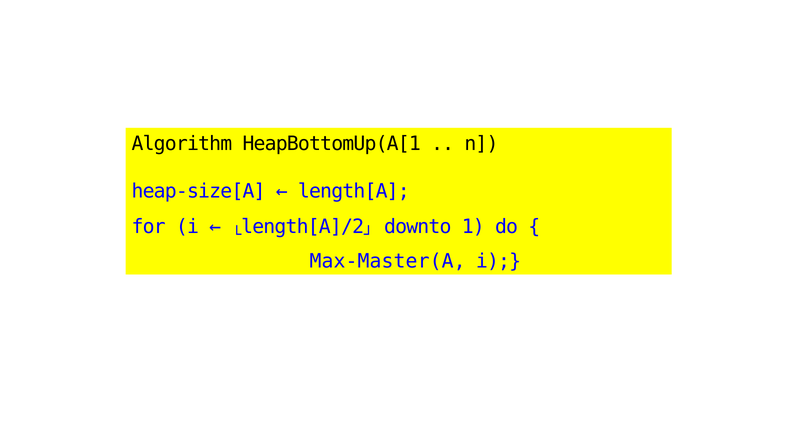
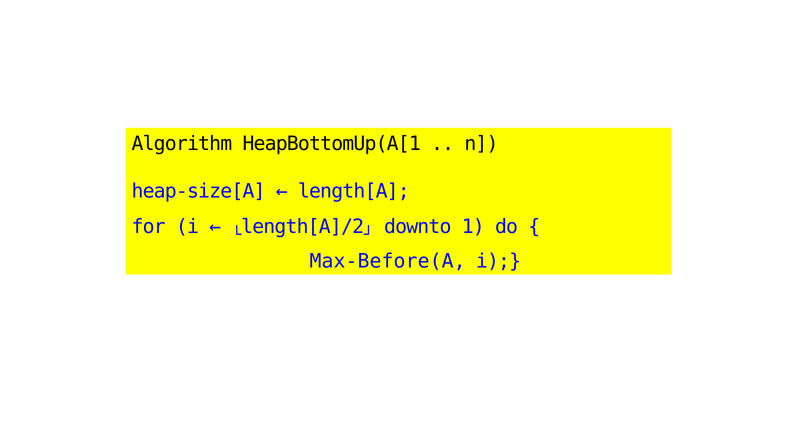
Max-Master(A: Max-Master(A -> Max-Before(A (388, 261)
